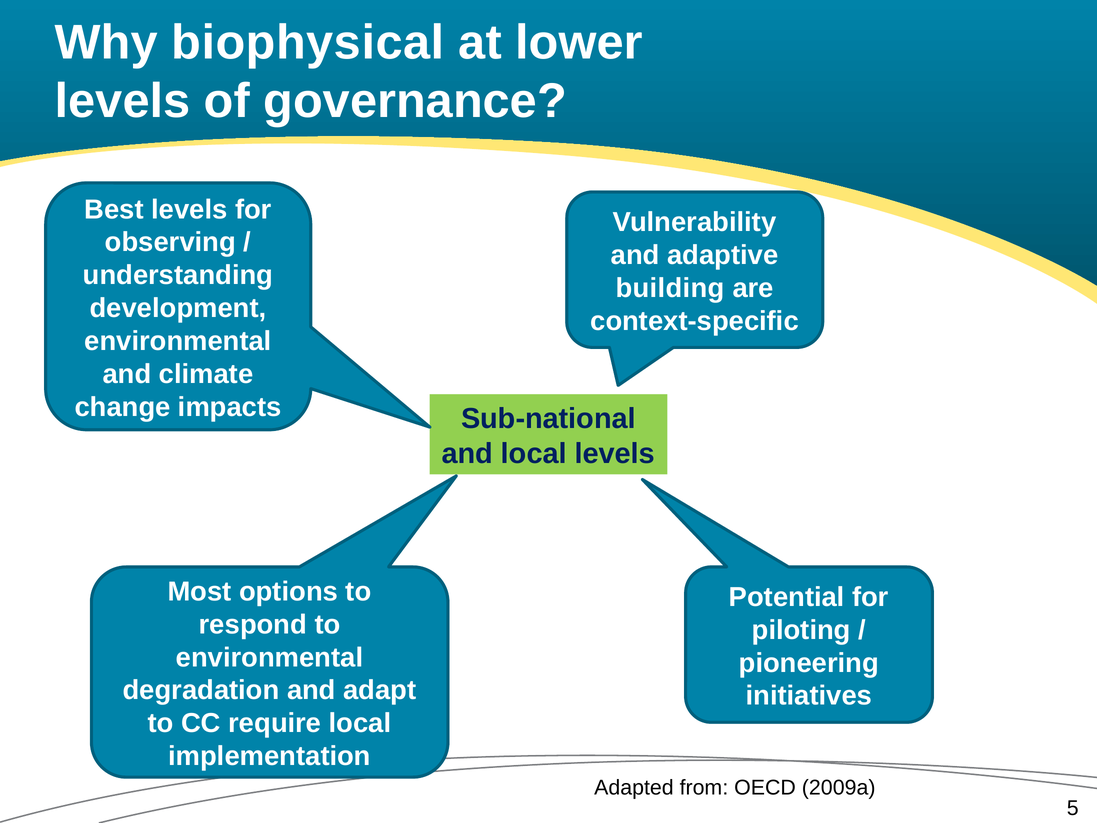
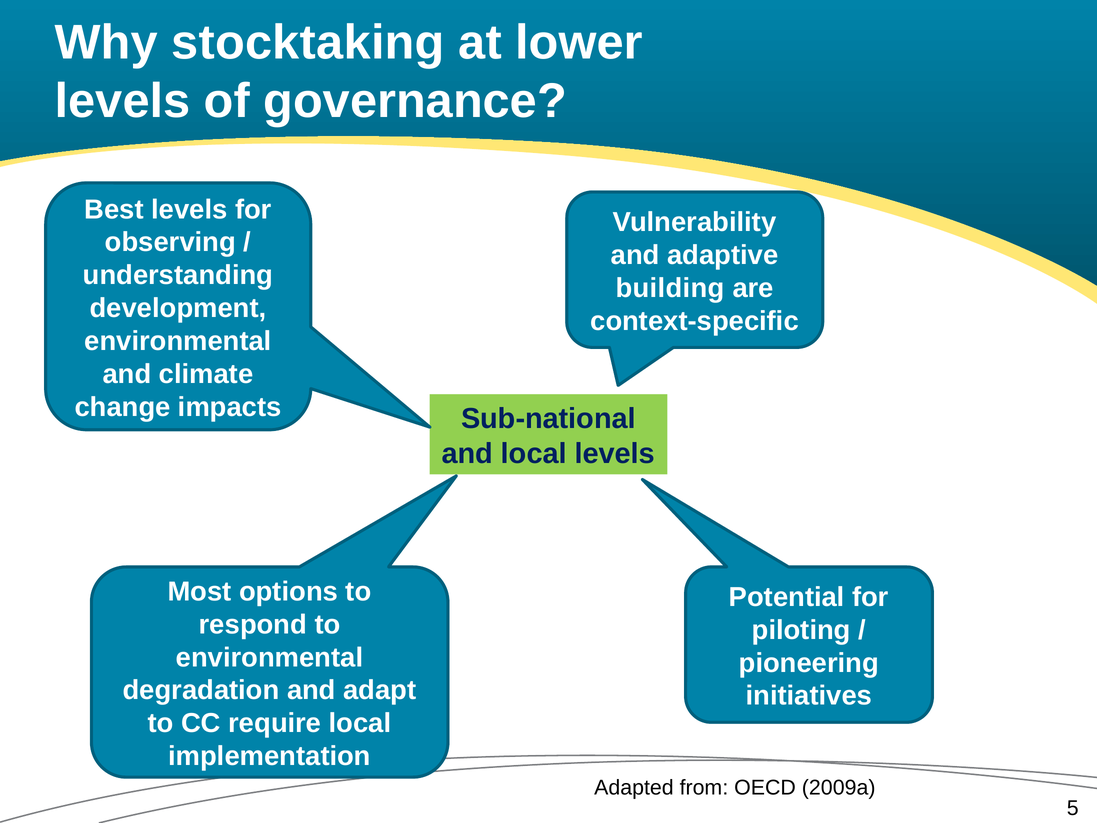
biophysical: biophysical -> stocktaking (308, 43)
